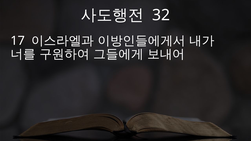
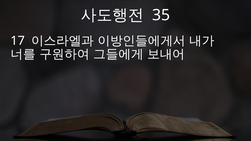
32: 32 -> 35 (161, 15)
